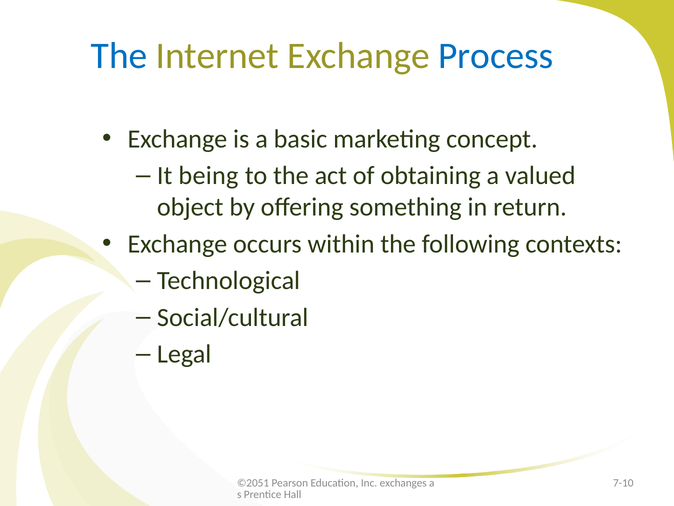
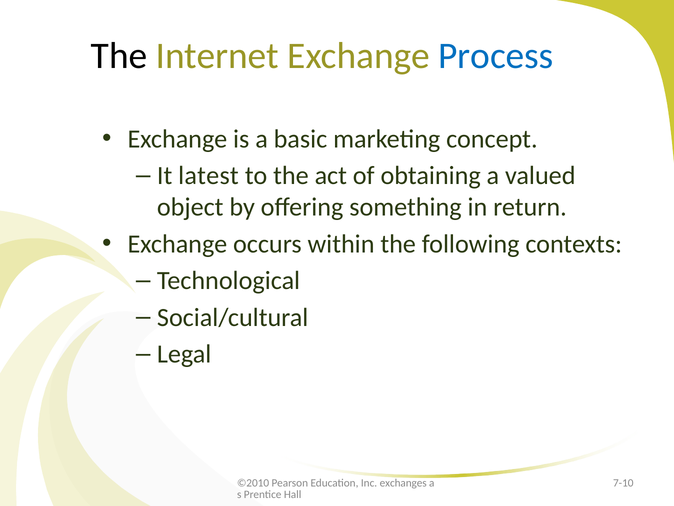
The colour: blue -> black (119, 56)
being: being -> latest (208, 176)
©2051: ©2051 -> ©2010 (253, 483)
